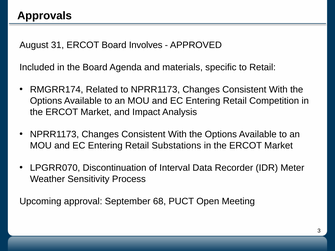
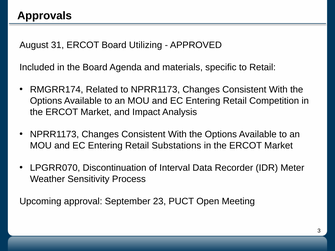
Involves: Involves -> Utilizing (146, 45)
68: 68 -> 23 (159, 201)
